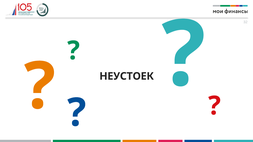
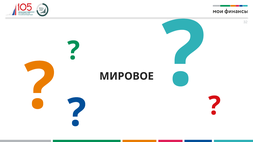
НЕУСТОЕК: НЕУСТОЕК -> МИРОВОЕ (127, 76)
